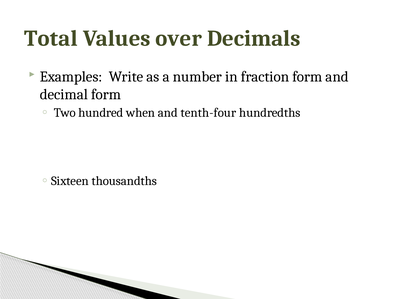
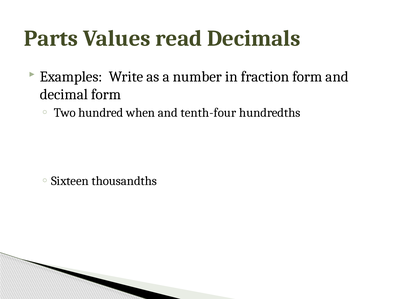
Total: Total -> Parts (51, 38)
over: over -> read (179, 38)
